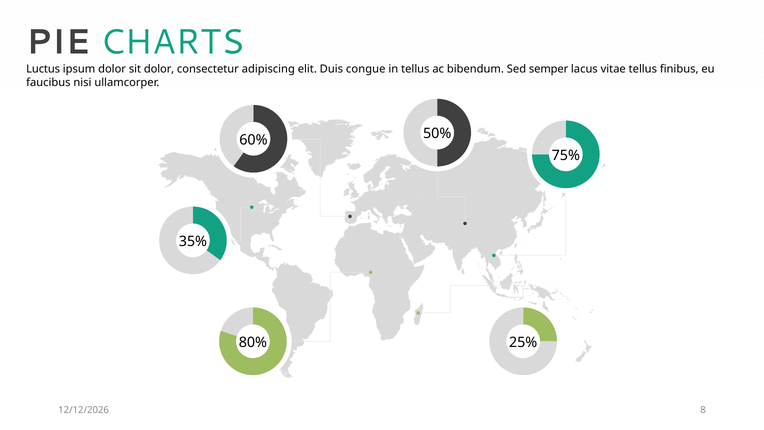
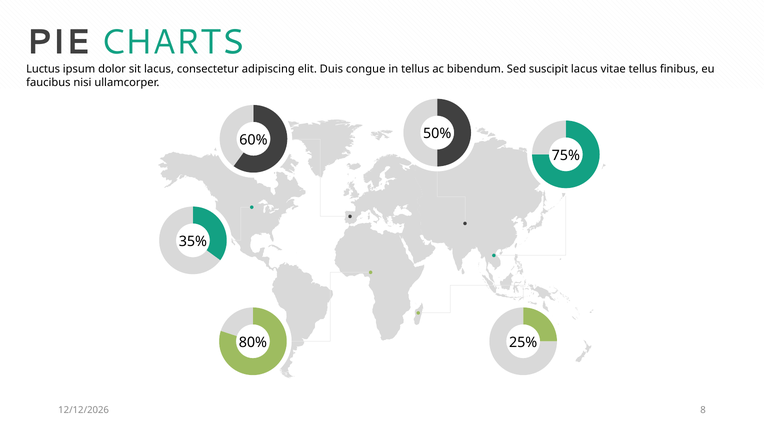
sit dolor: dolor -> lacus (159, 69)
semper: semper -> suscipit (549, 69)
